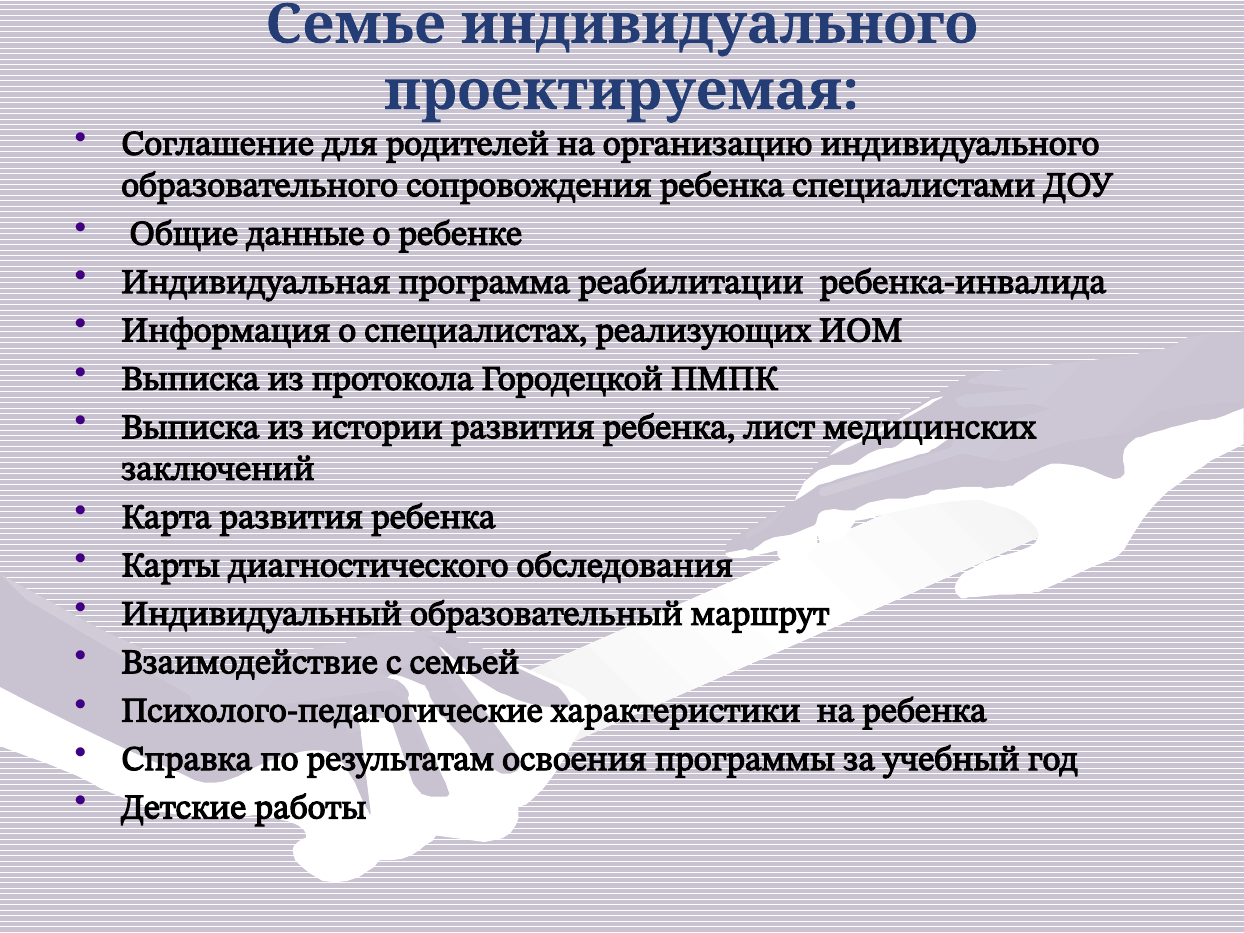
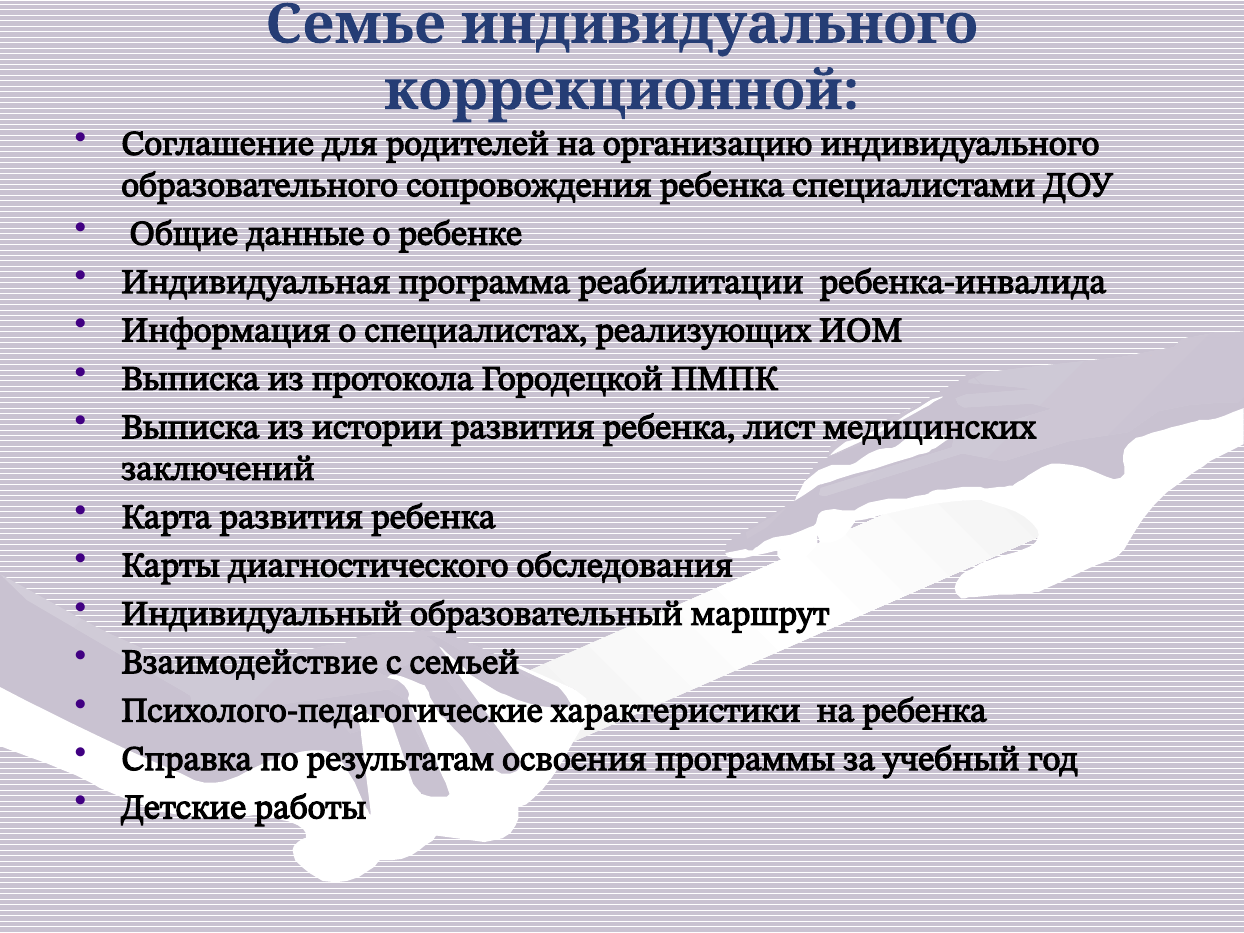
проектируемая: проектируемая -> коррекционной (622, 91)
